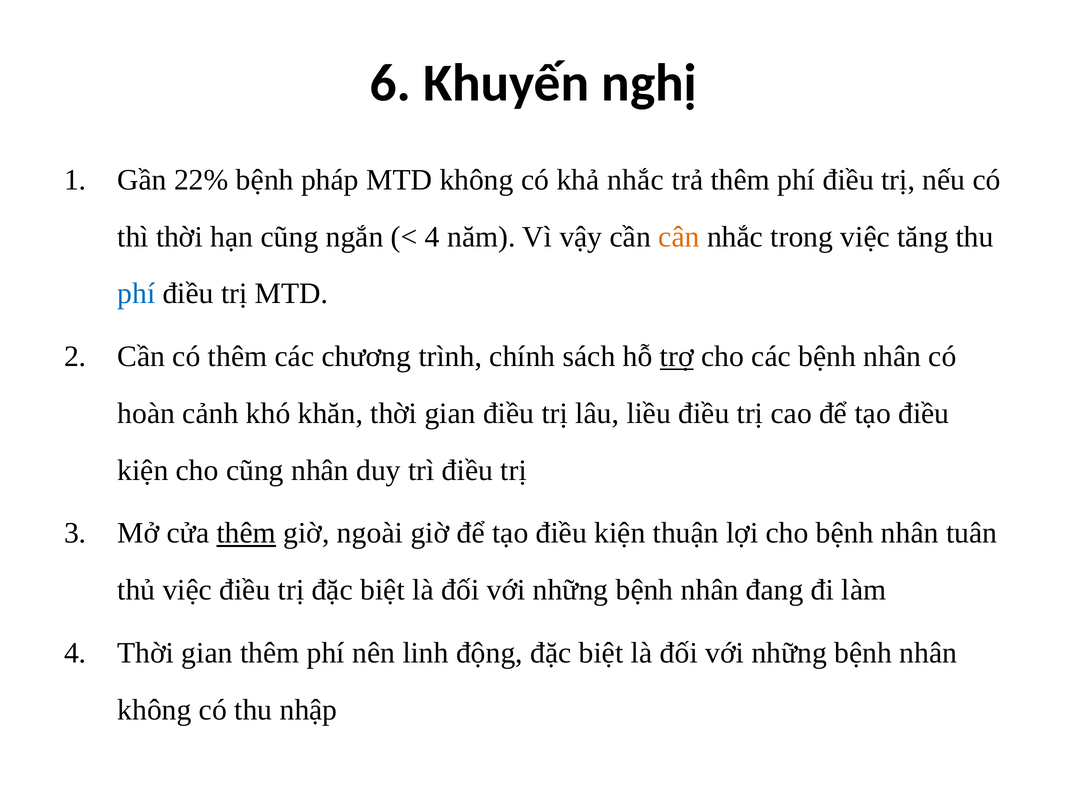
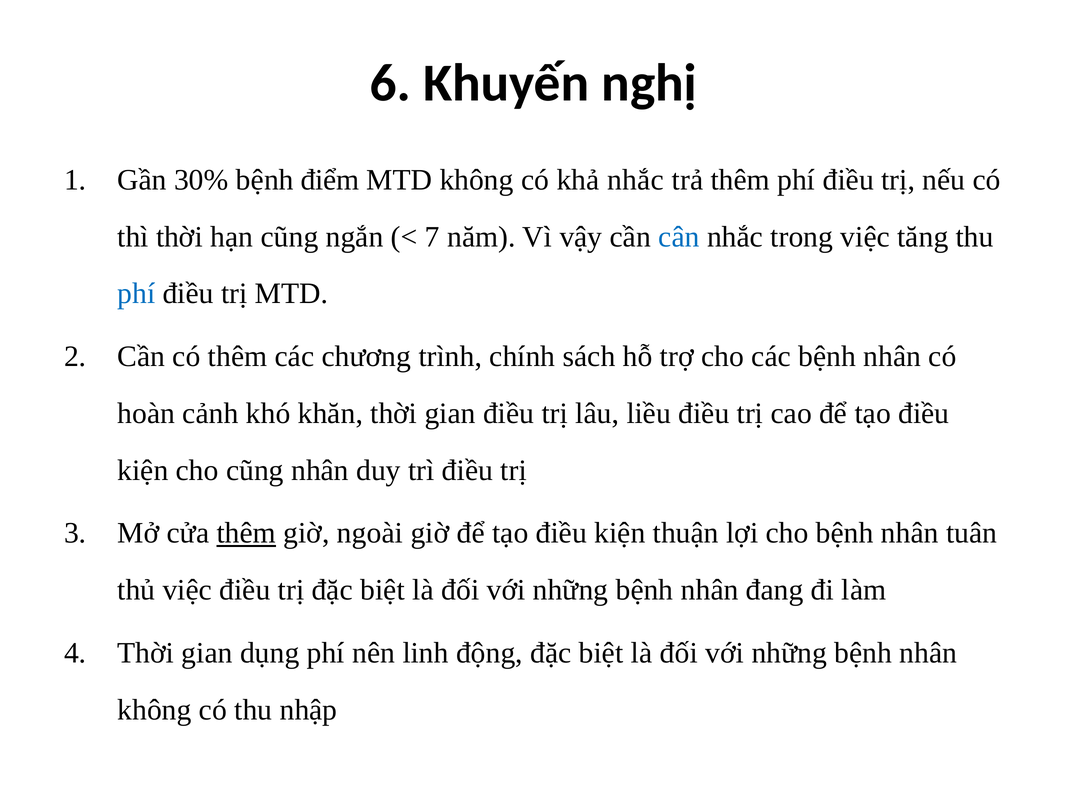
22%: 22% -> 30% (201, 180)
pháp: pháp -> điểm (330, 180)
4: 4 -> 7 (432, 237)
cân colour: orange -> blue (679, 237)
trợ underline: present -> none (677, 357)
gian thêm: thêm -> dụng (270, 653)
